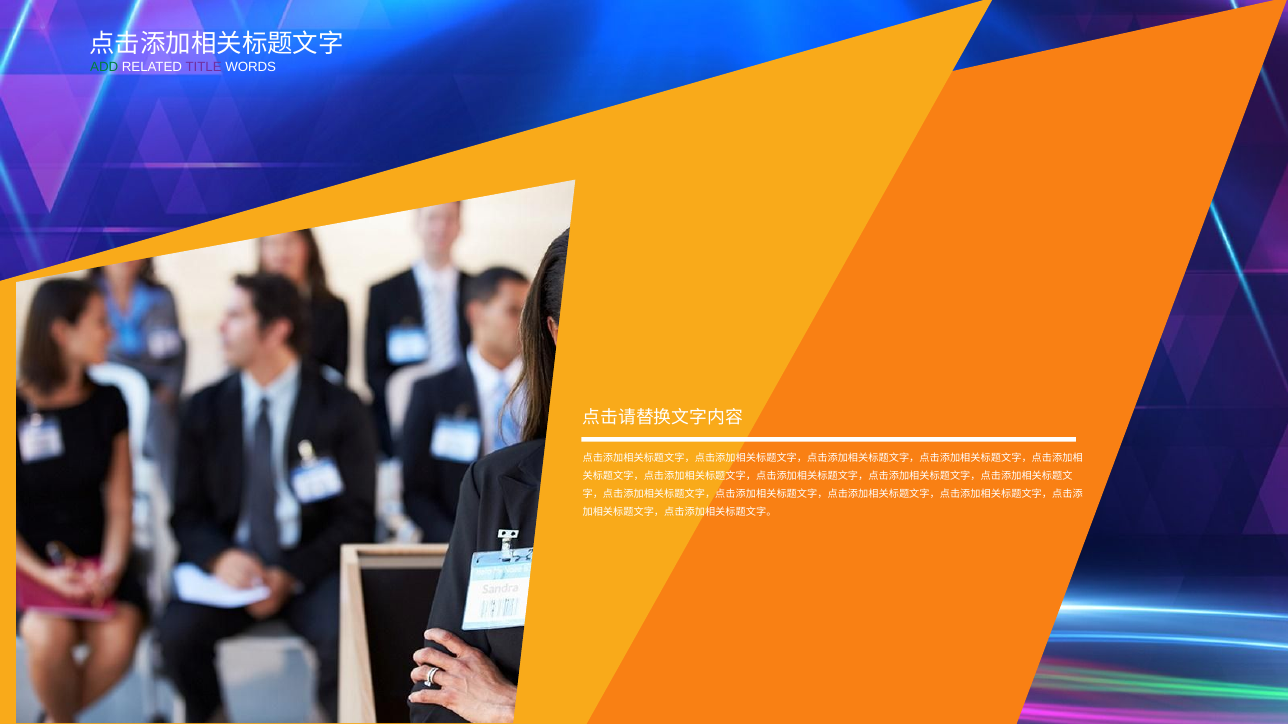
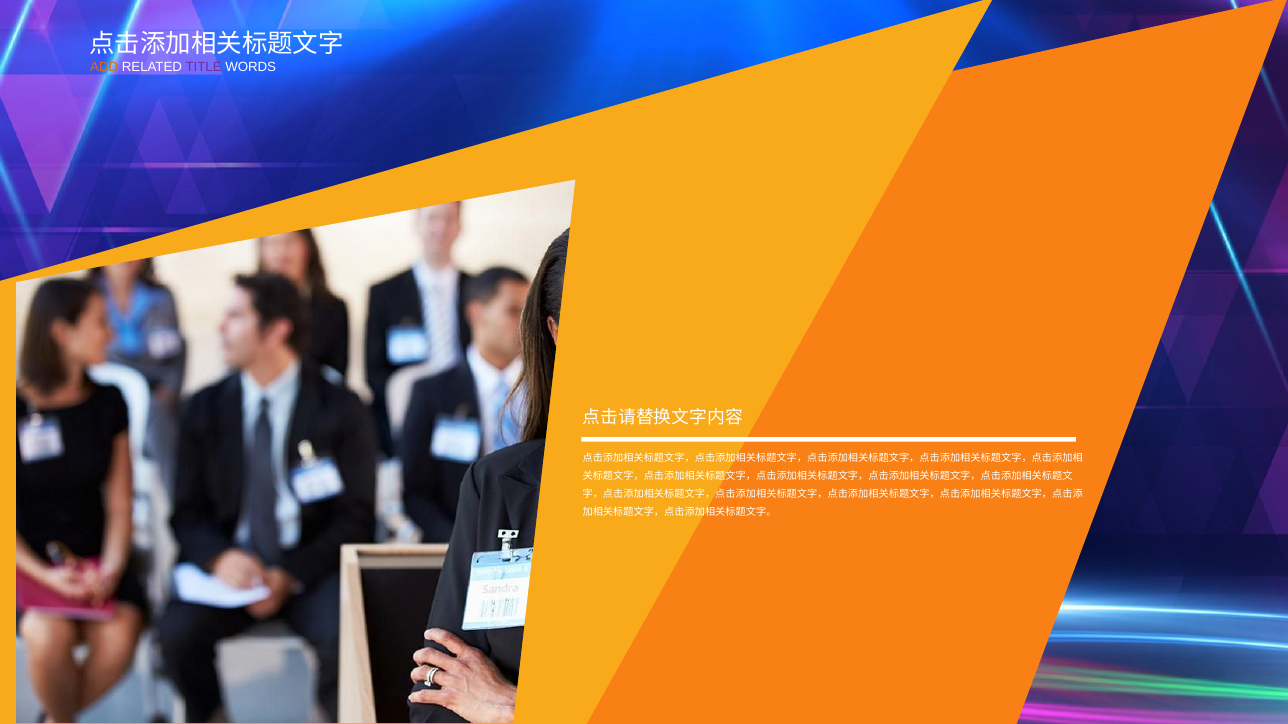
ADD colour: green -> orange (104, 68)
